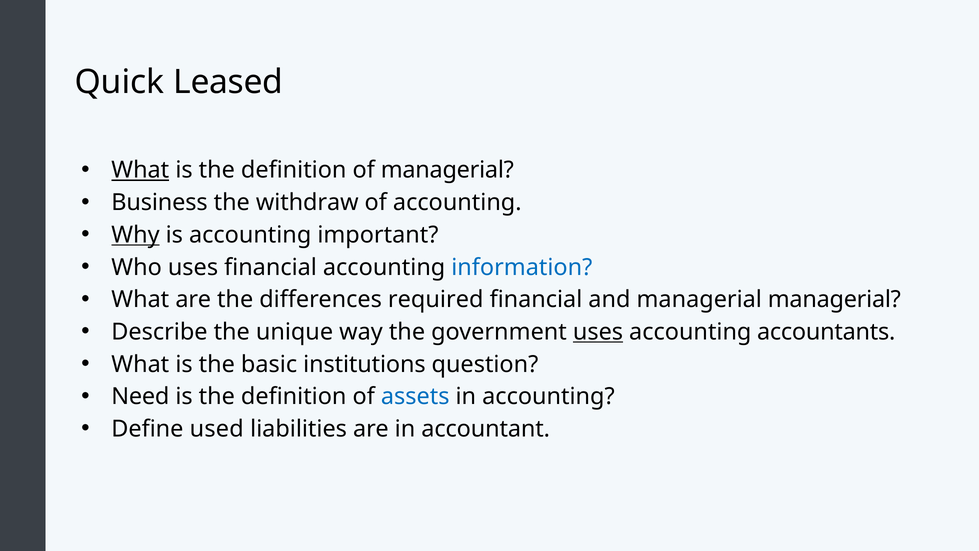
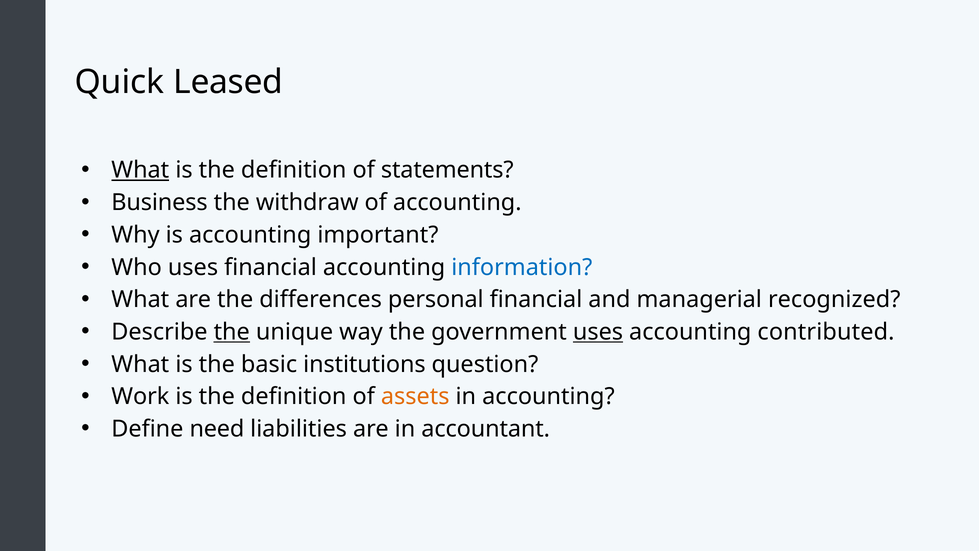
of managerial: managerial -> statements (447, 170)
Why underline: present -> none (135, 235)
required: required -> personal (436, 299)
managerial managerial: managerial -> recognized (834, 299)
the underline: none -> present (232, 332)
accountants: accountants -> contributed (826, 332)
Need: Need -> Work (140, 396)
assets colour: blue -> orange (415, 396)
used: used -> need (217, 429)
